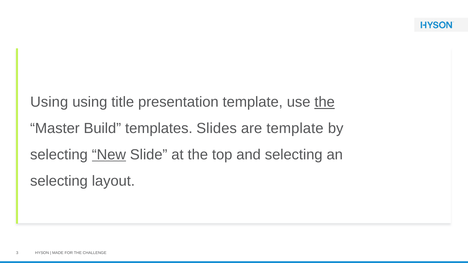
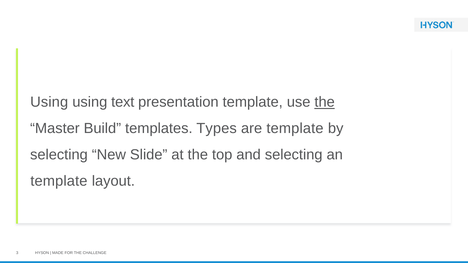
title: title -> text (123, 102)
Slides: Slides -> Types (217, 129)
New underline: present -> none (109, 155)
selecting: selecting -> template (59, 181)
